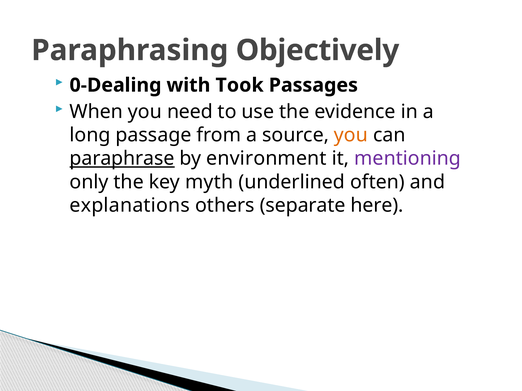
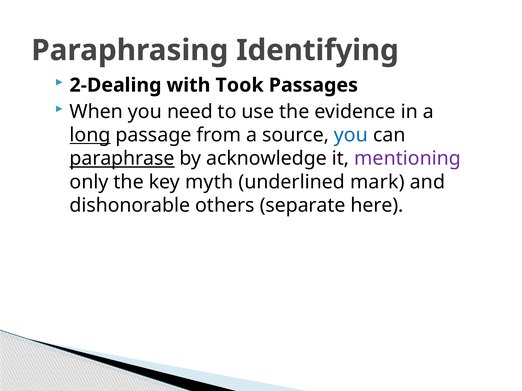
Objectively: Objectively -> Identifying (317, 50)
0-Dealing: 0-Dealing -> 2-Dealing (116, 85)
long underline: none -> present (90, 135)
you colour: orange -> blue (351, 135)
environment: environment -> acknowledge (267, 159)
often: often -> mark (377, 182)
explanations: explanations -> dishonorable (130, 206)
